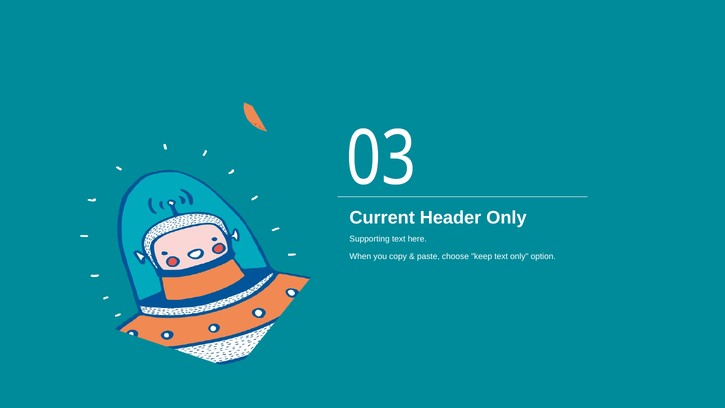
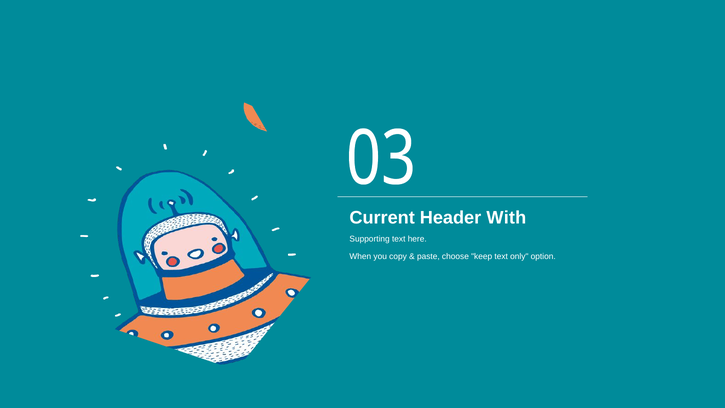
Header Only: Only -> With (506, 218)
